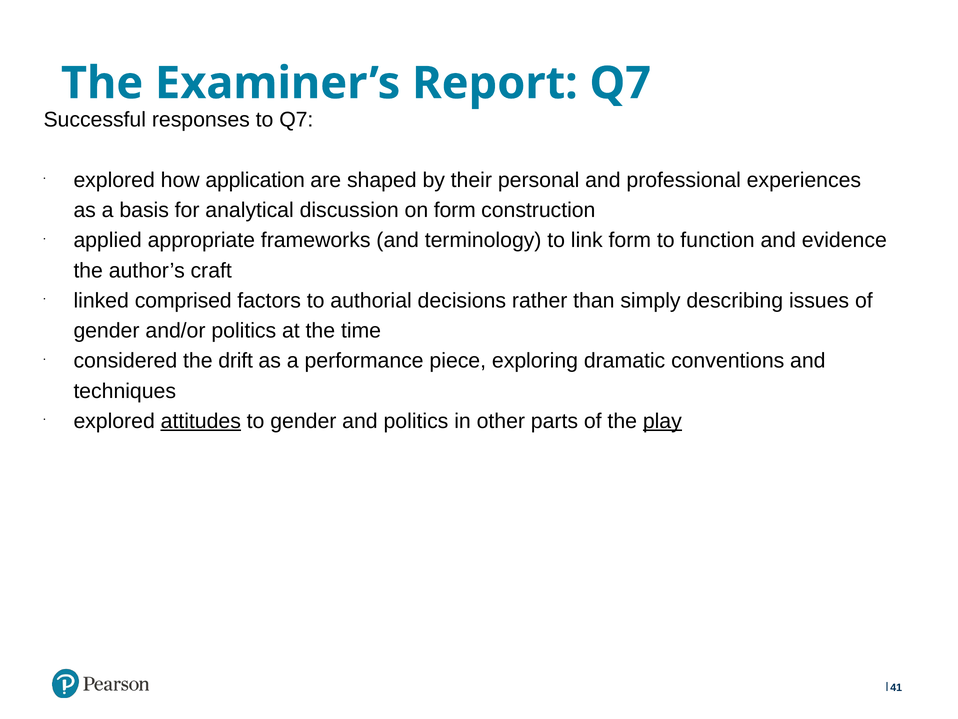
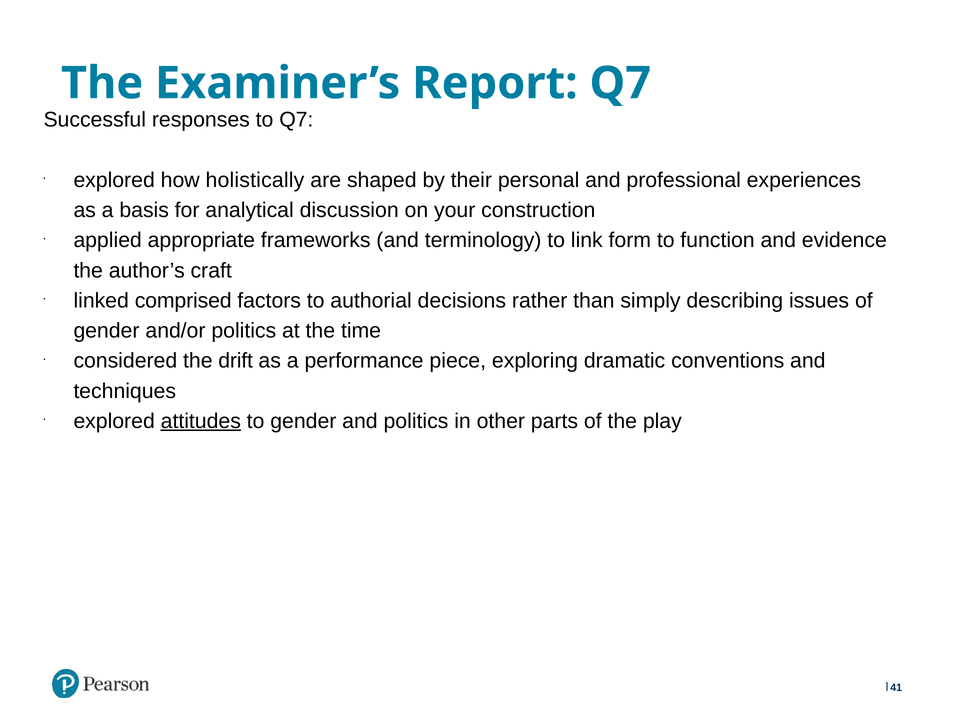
application: application -> holistically (255, 180)
on form: form -> your (455, 210)
play underline: present -> none (662, 421)
